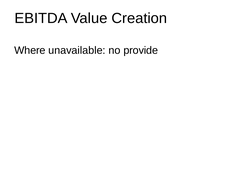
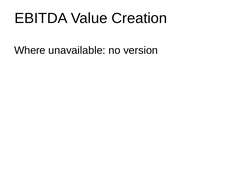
provide: provide -> version (141, 51)
